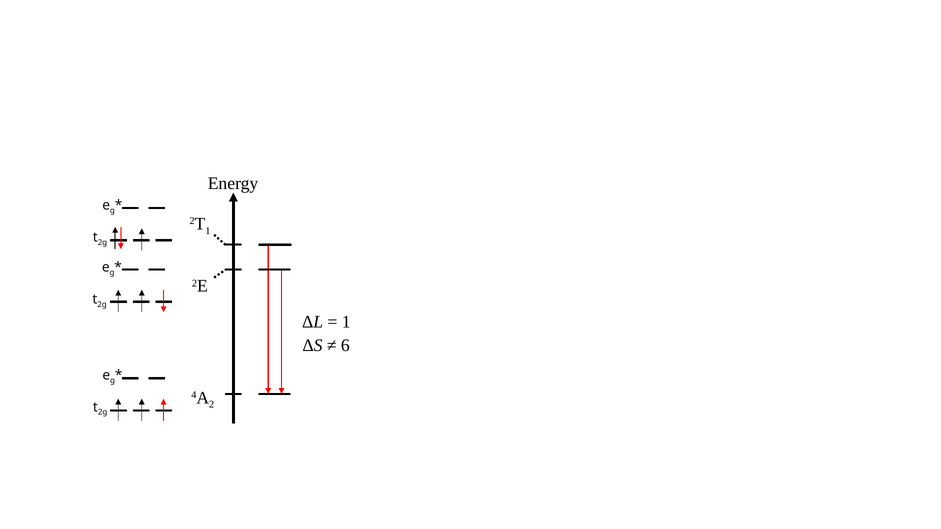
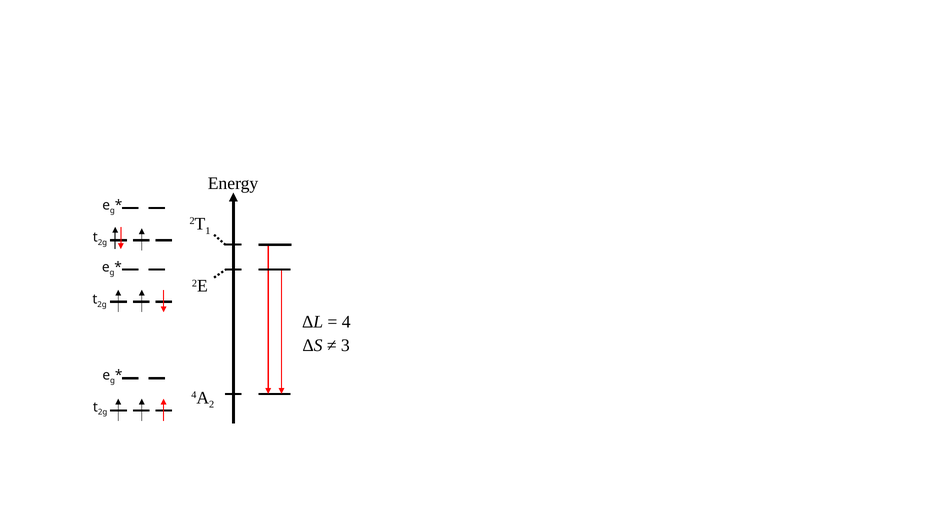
1: 1 -> 4 (346, 322)
6: 6 -> 3 (345, 346)
